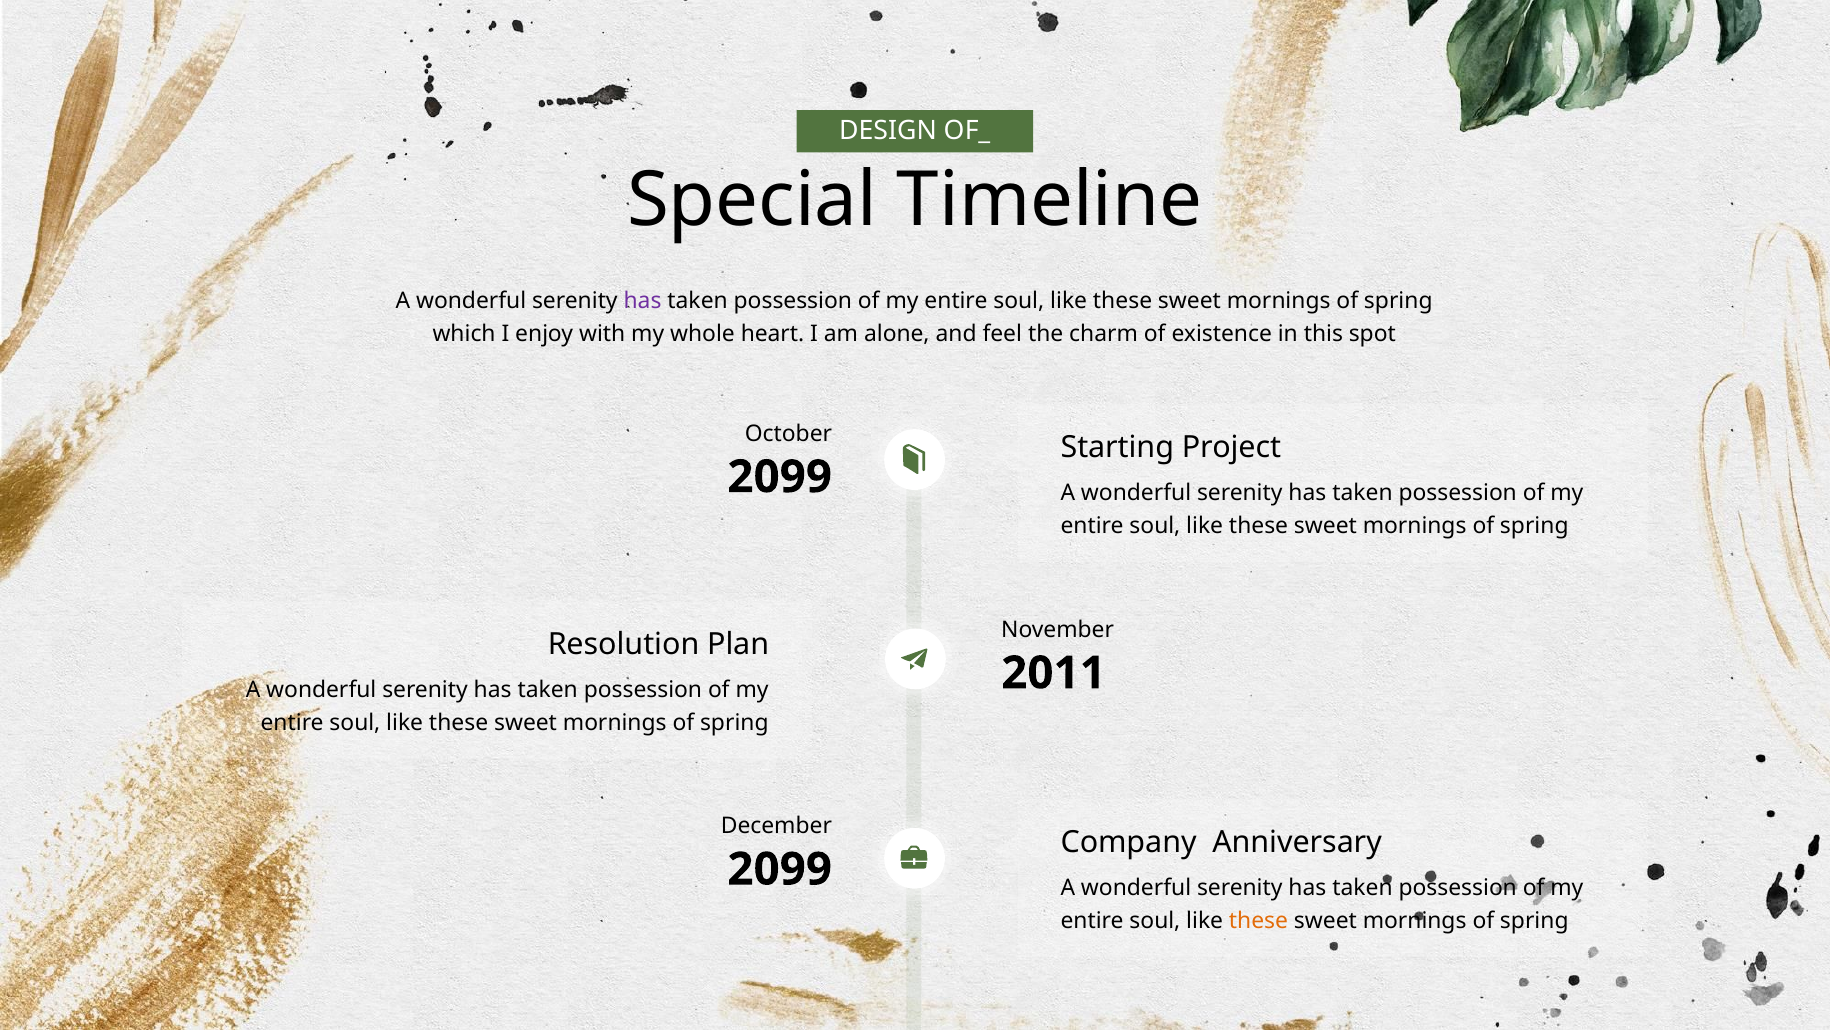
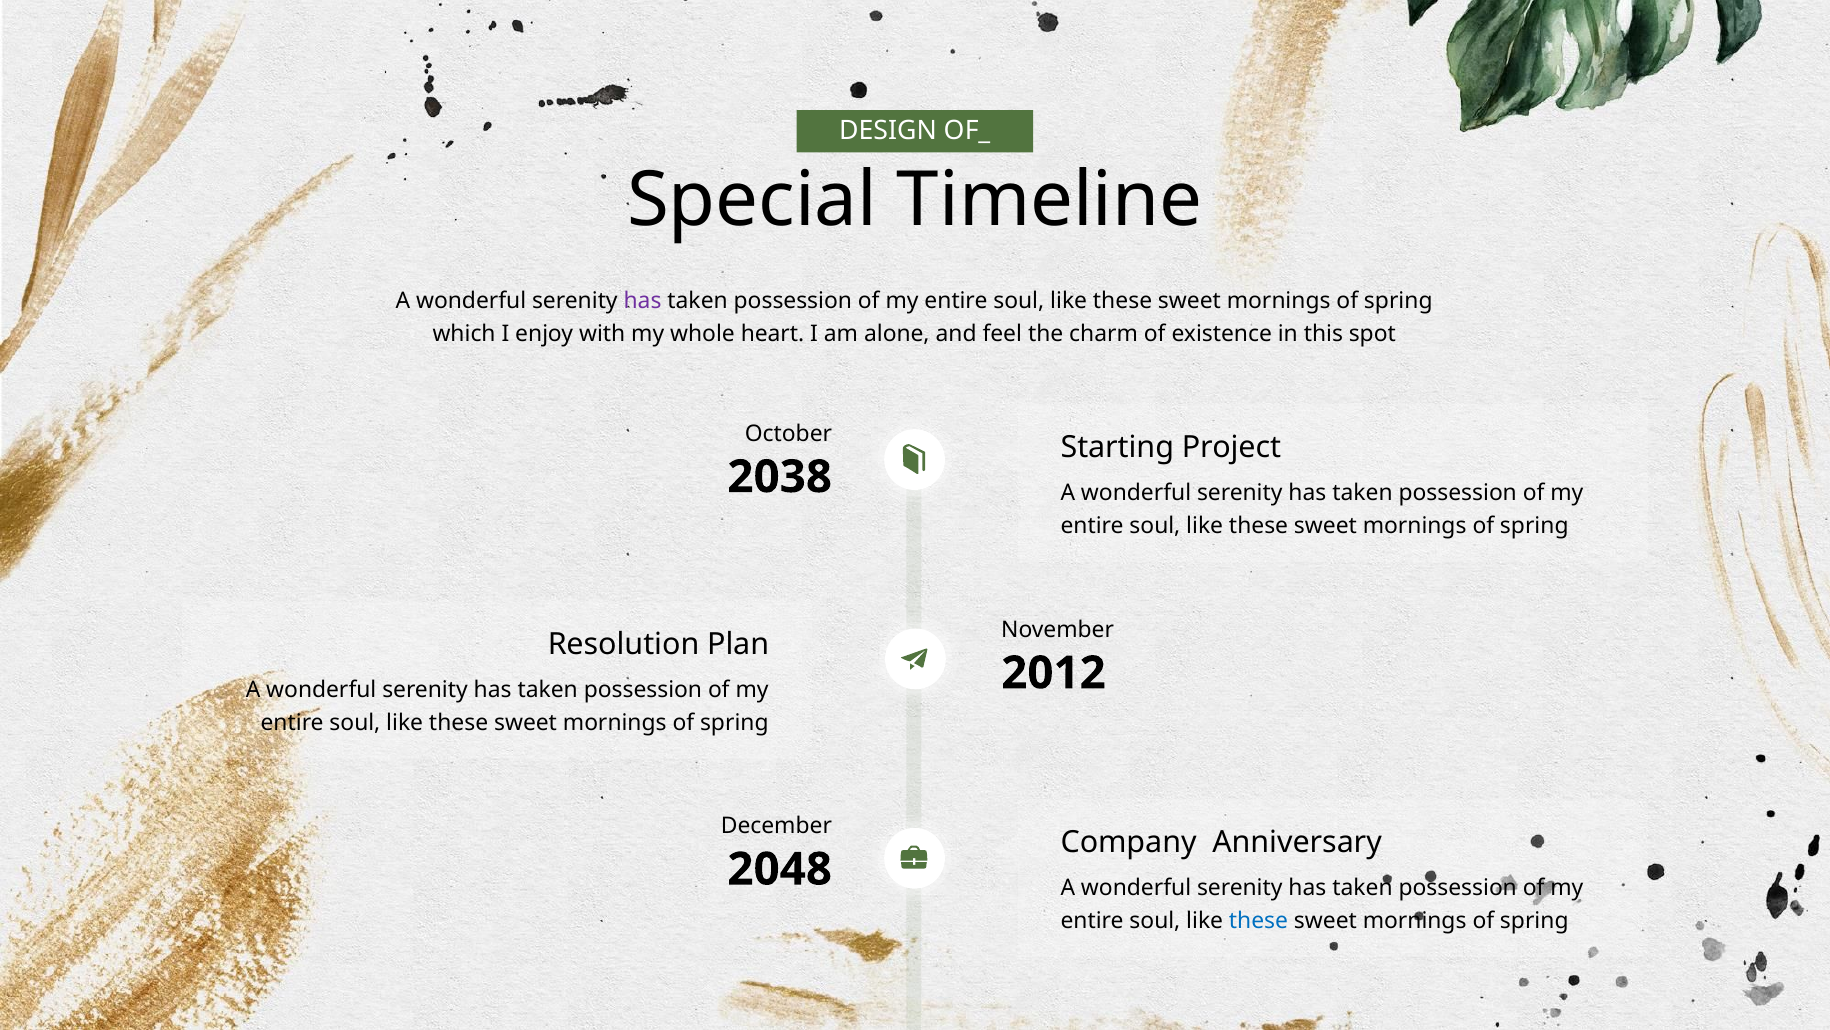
2099: 2099 -> 2038 (780, 477)
2011: 2011 -> 2012 (1054, 673)
2099: 2099 -> 2048 (780, 869)
these colour: orange -> blue (1258, 920)
